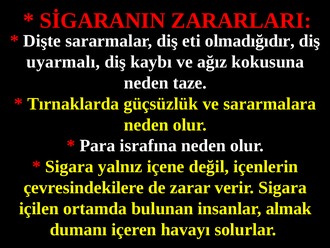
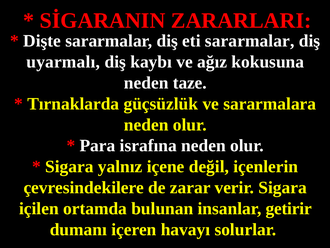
eti olmadığıdır: olmadığıdır -> sararmalar (250, 41)
almak: almak -> getirir (289, 208)
